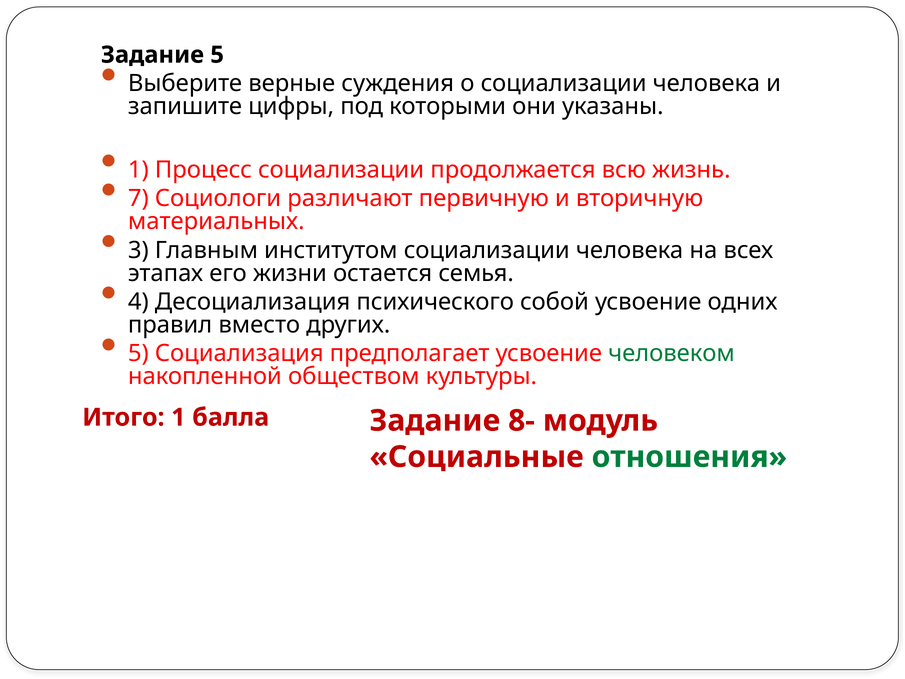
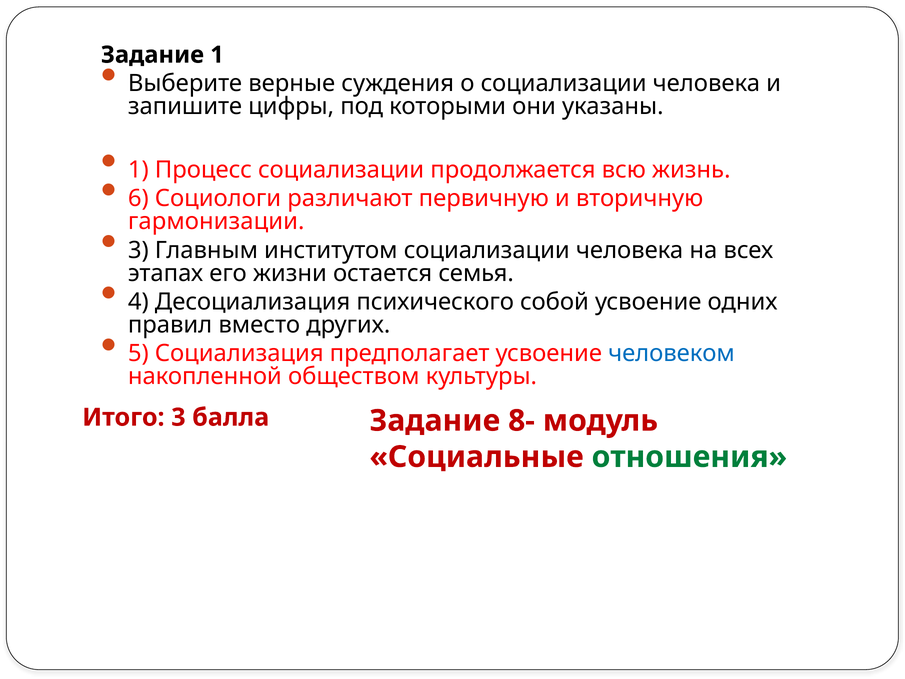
Задание 5: 5 -> 1 (217, 55)
7: 7 -> 6 (138, 198)
материальных: материальных -> гармонизации (216, 221)
человеком colour: green -> blue (671, 353)
Итого 1: 1 -> 3 (178, 417)
